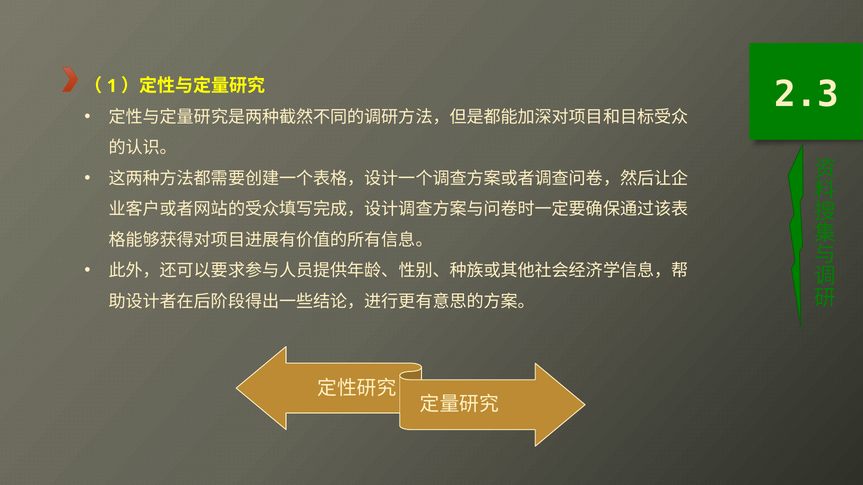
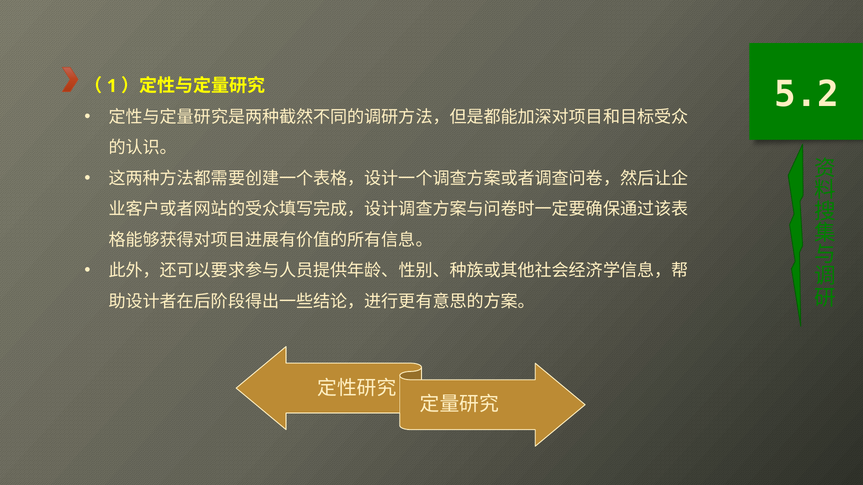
2.3: 2.3 -> 5.2 (807, 95)
